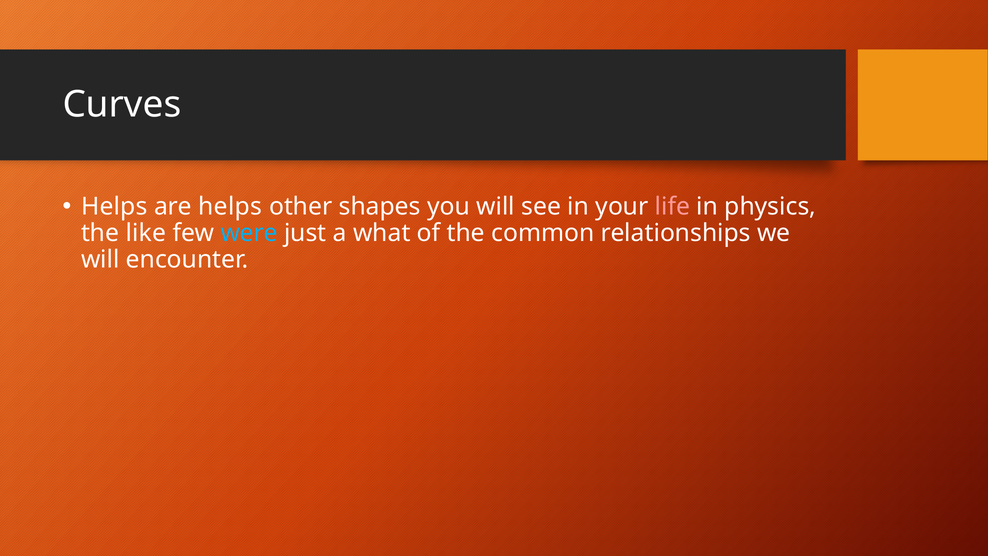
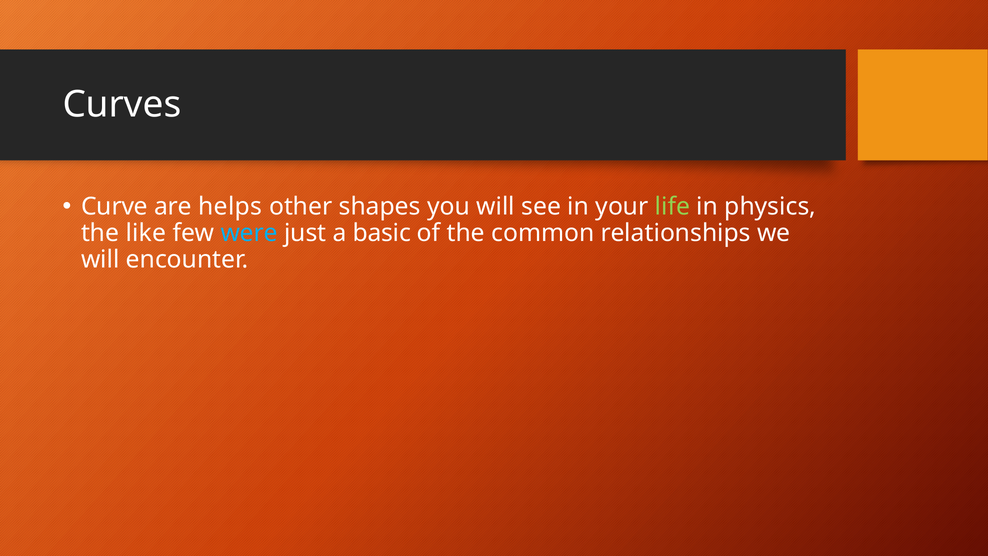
Helps: Helps -> Curve (114, 206)
life colour: pink -> light green (672, 206)
what: what -> basic (382, 233)
